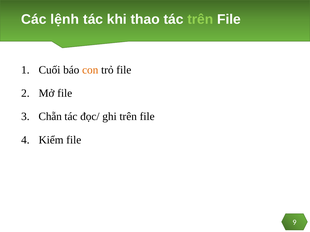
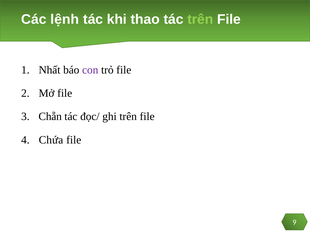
Cuối: Cuối -> Nhất (49, 70)
con colour: orange -> purple (90, 70)
Kiểm: Kiểm -> Chứa (51, 140)
